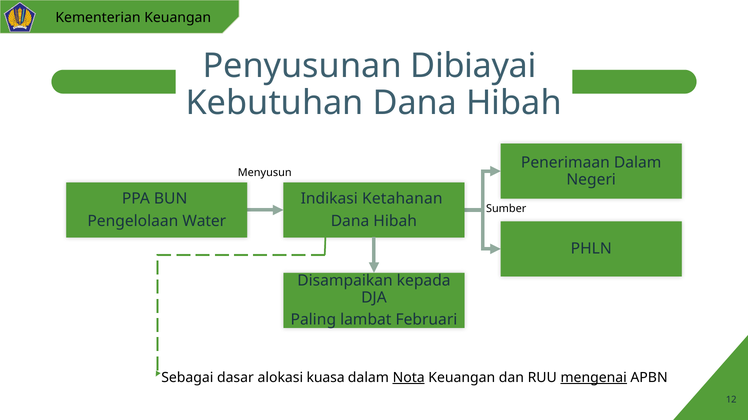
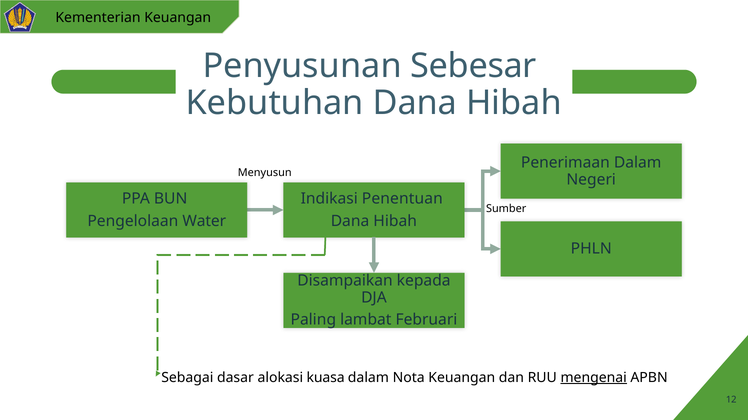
Dibiayai: Dibiayai -> Sebesar (473, 66)
Ketahanan: Ketahanan -> Penentuan (402, 199)
Nota underline: present -> none (409, 378)
